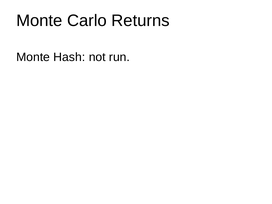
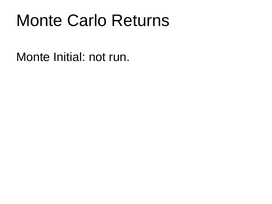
Hash: Hash -> Initial (69, 57)
